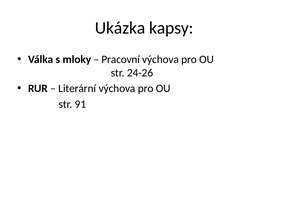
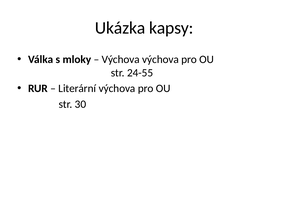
Pracovní: Pracovní -> Výchova (121, 59)
24-26: 24-26 -> 24-55 (140, 73)
91: 91 -> 30 (80, 104)
